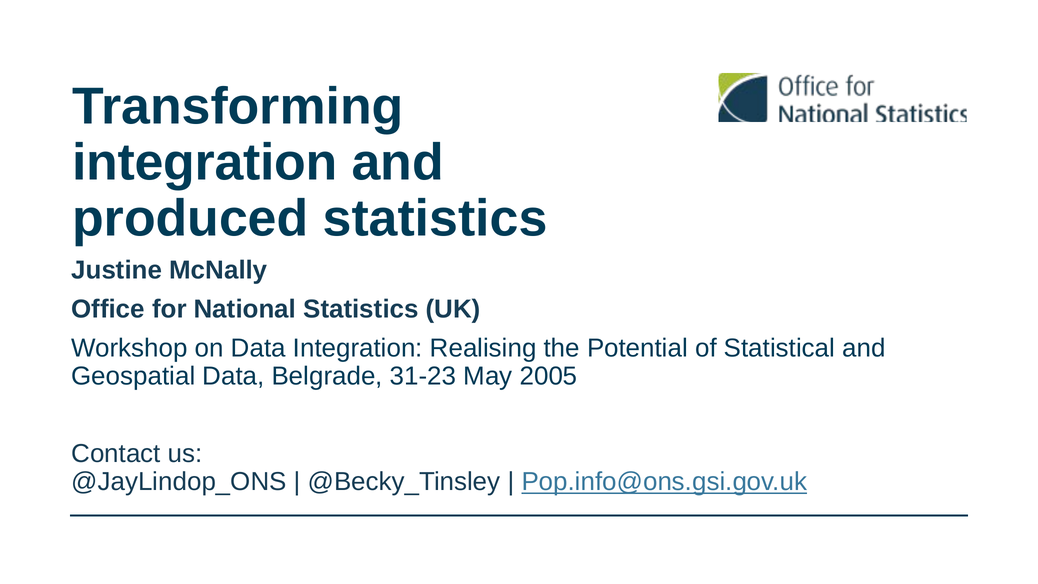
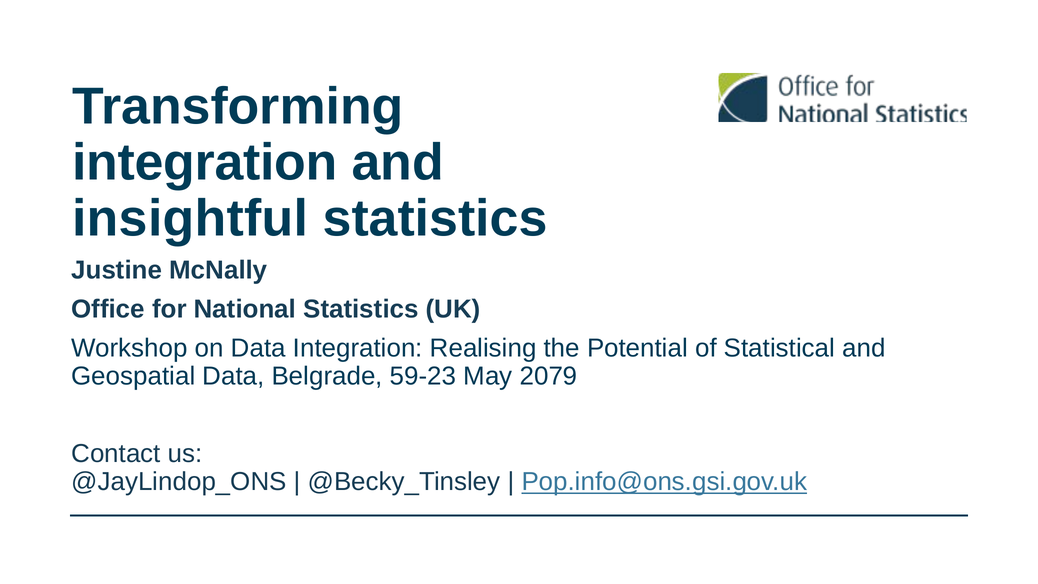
produced: produced -> insightful (190, 219)
31-23: 31-23 -> 59-23 (423, 376)
2005: 2005 -> 2079 (549, 376)
